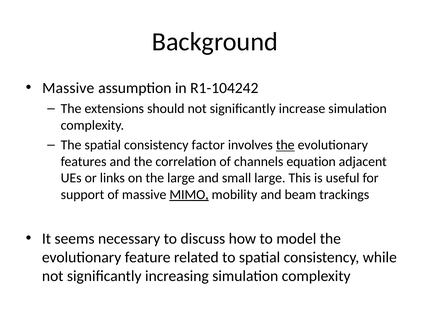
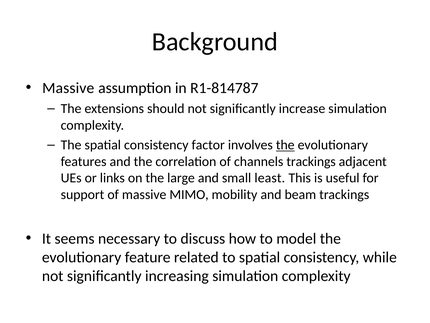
R1-104242: R1-104242 -> R1-814787 (224, 88)
channels equation: equation -> trackings (311, 161)
small large: large -> least (270, 178)
MIMO underline: present -> none (189, 194)
